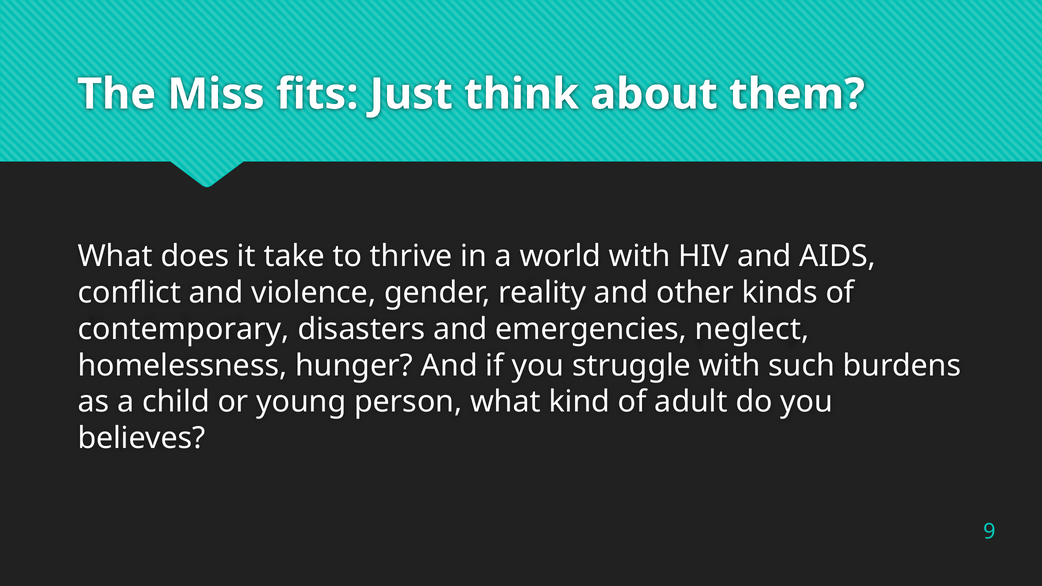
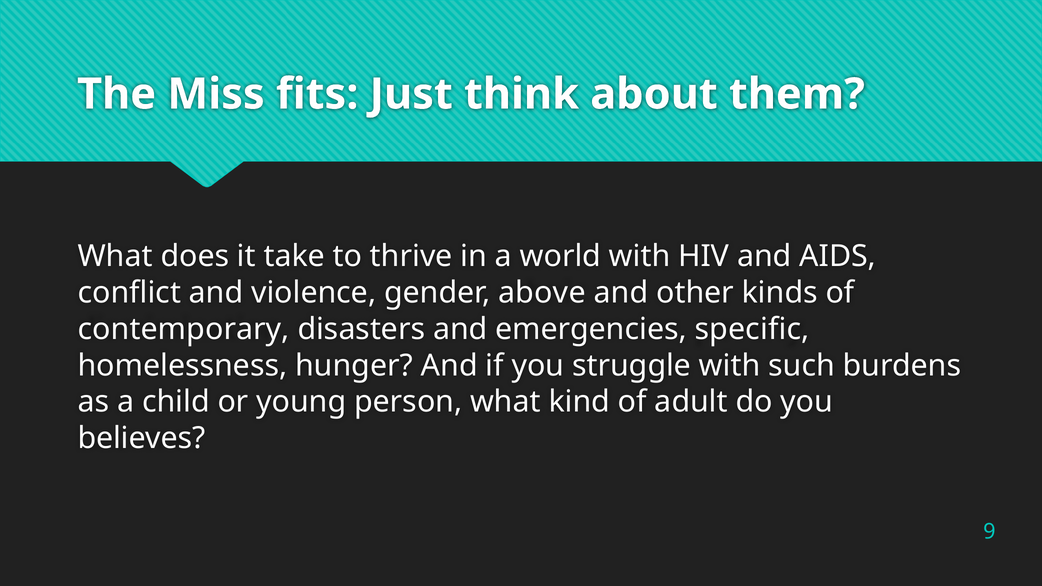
reality: reality -> above (542, 293)
neglect: neglect -> specific (752, 329)
